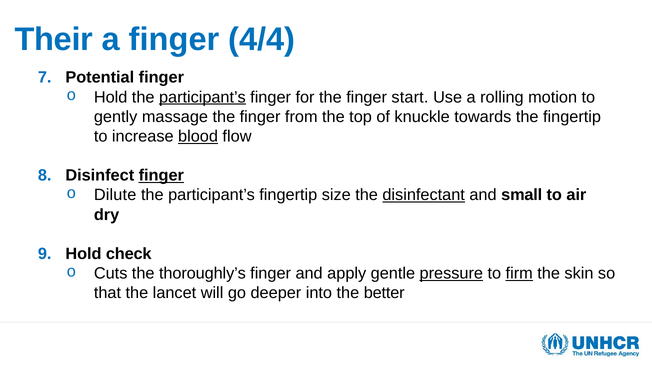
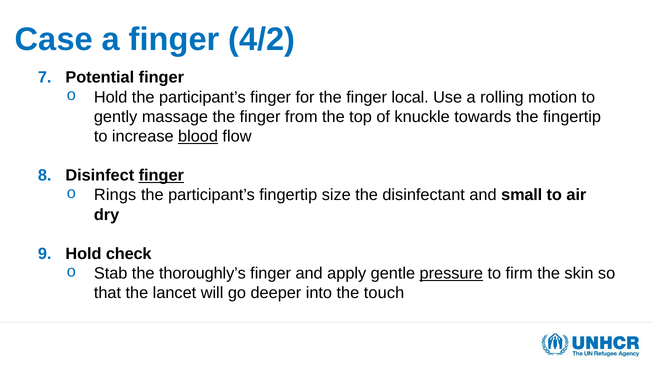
Their: Their -> Case (54, 40)
4/4: 4/4 -> 4/2 (262, 40)
participant’s underline: present -> none (202, 97)
start: start -> local (410, 97)
Dilute: Dilute -> Rings (115, 195)
disinfectant underline: present -> none (424, 195)
Cuts: Cuts -> Stab (111, 273)
firm underline: present -> none (519, 273)
better: better -> touch (384, 293)
